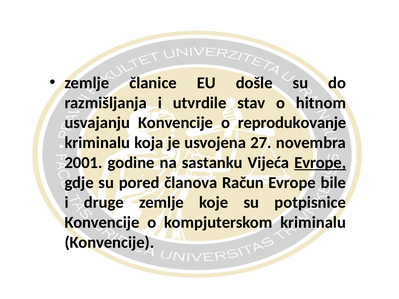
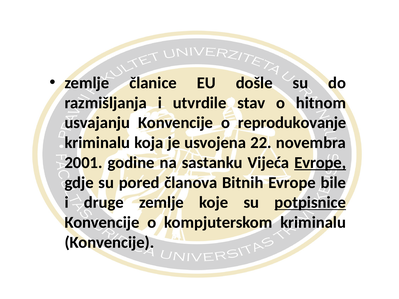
27: 27 -> 22 (261, 143)
Račun: Račun -> Bitnih (243, 183)
potpisnice underline: none -> present (310, 203)
